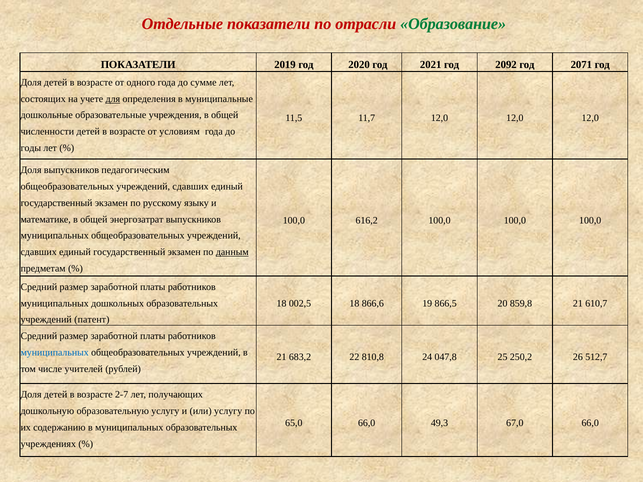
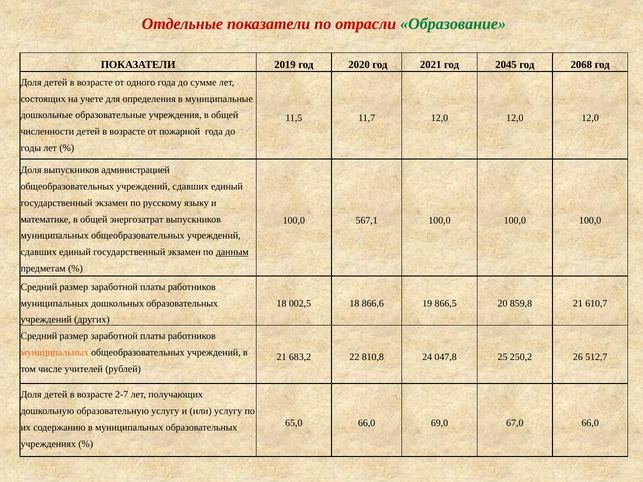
2092: 2092 -> 2045 (506, 65)
2071: 2071 -> 2068 (581, 65)
для underline: present -> none (113, 99)
условиям: условиям -> пожарной (180, 132)
педагогическим: педагогическим -> администрацией (136, 170)
616,2: 616,2 -> 567,1 (367, 220)
патент: патент -> других (92, 320)
муниципальных colour: blue -> orange (55, 353)
49,3: 49,3 -> 69,0 (439, 423)
